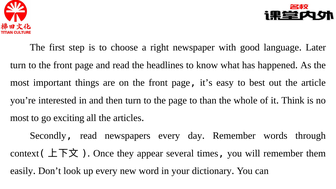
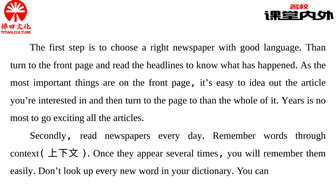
Later: Later -> Than (316, 47)
best: best -> idea (257, 83)
Think: Think -> Years (293, 100)
